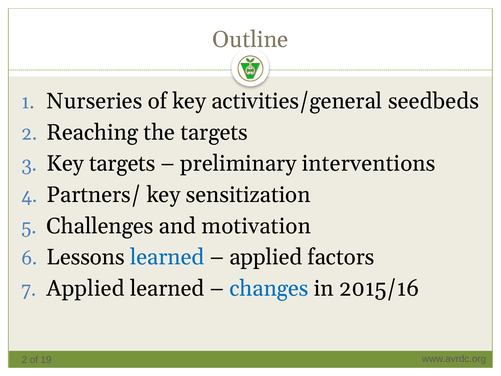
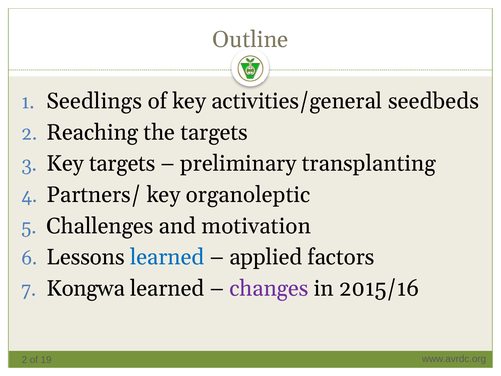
Nurseries: Nurseries -> Seedlings (94, 101)
interventions: interventions -> transplanting (369, 163)
sensitization: sensitization -> organoleptic (248, 195)
Applied: Applied -> Kongwa (86, 288)
changes colour: blue -> purple (269, 288)
